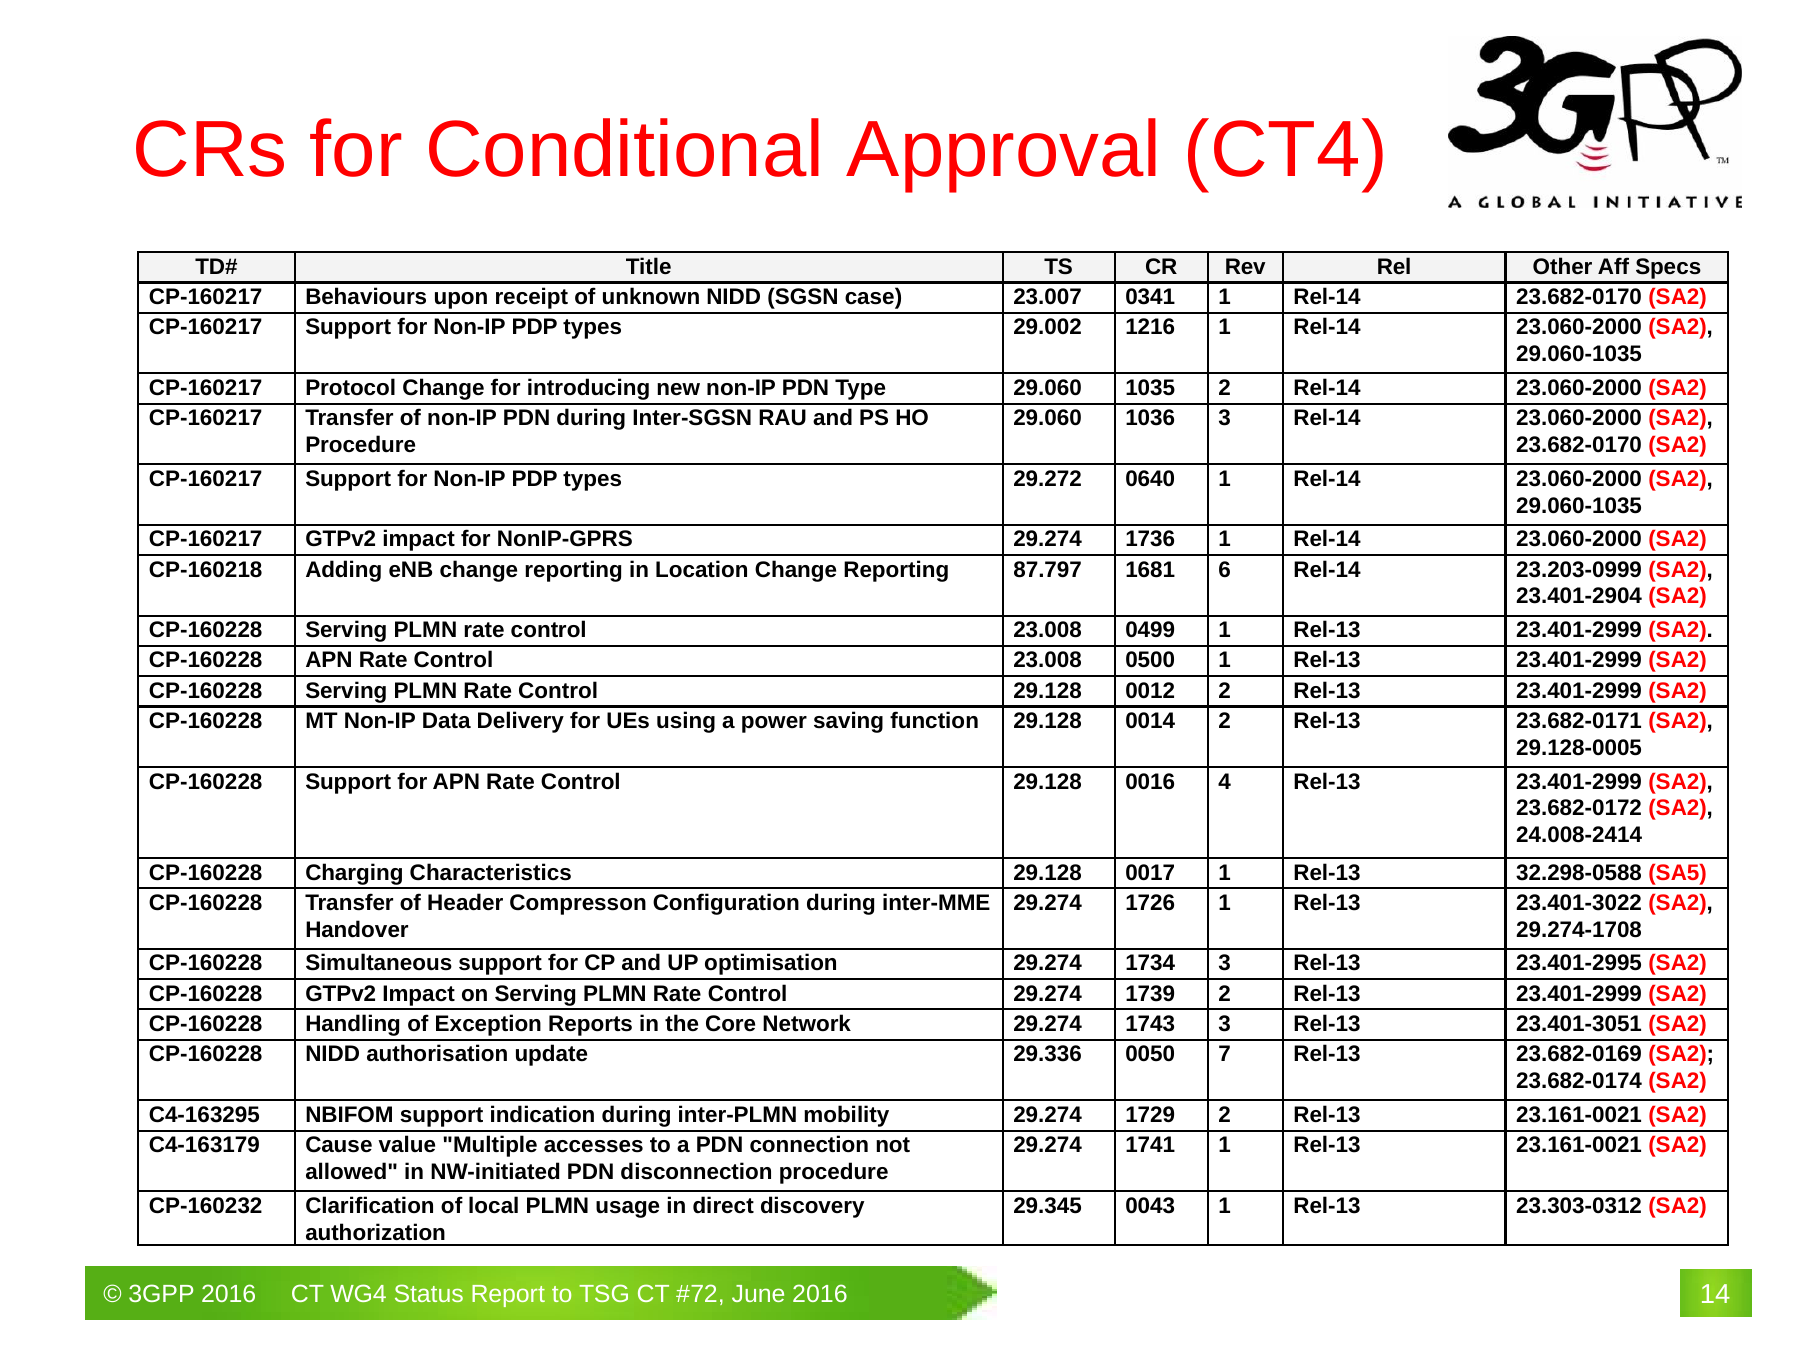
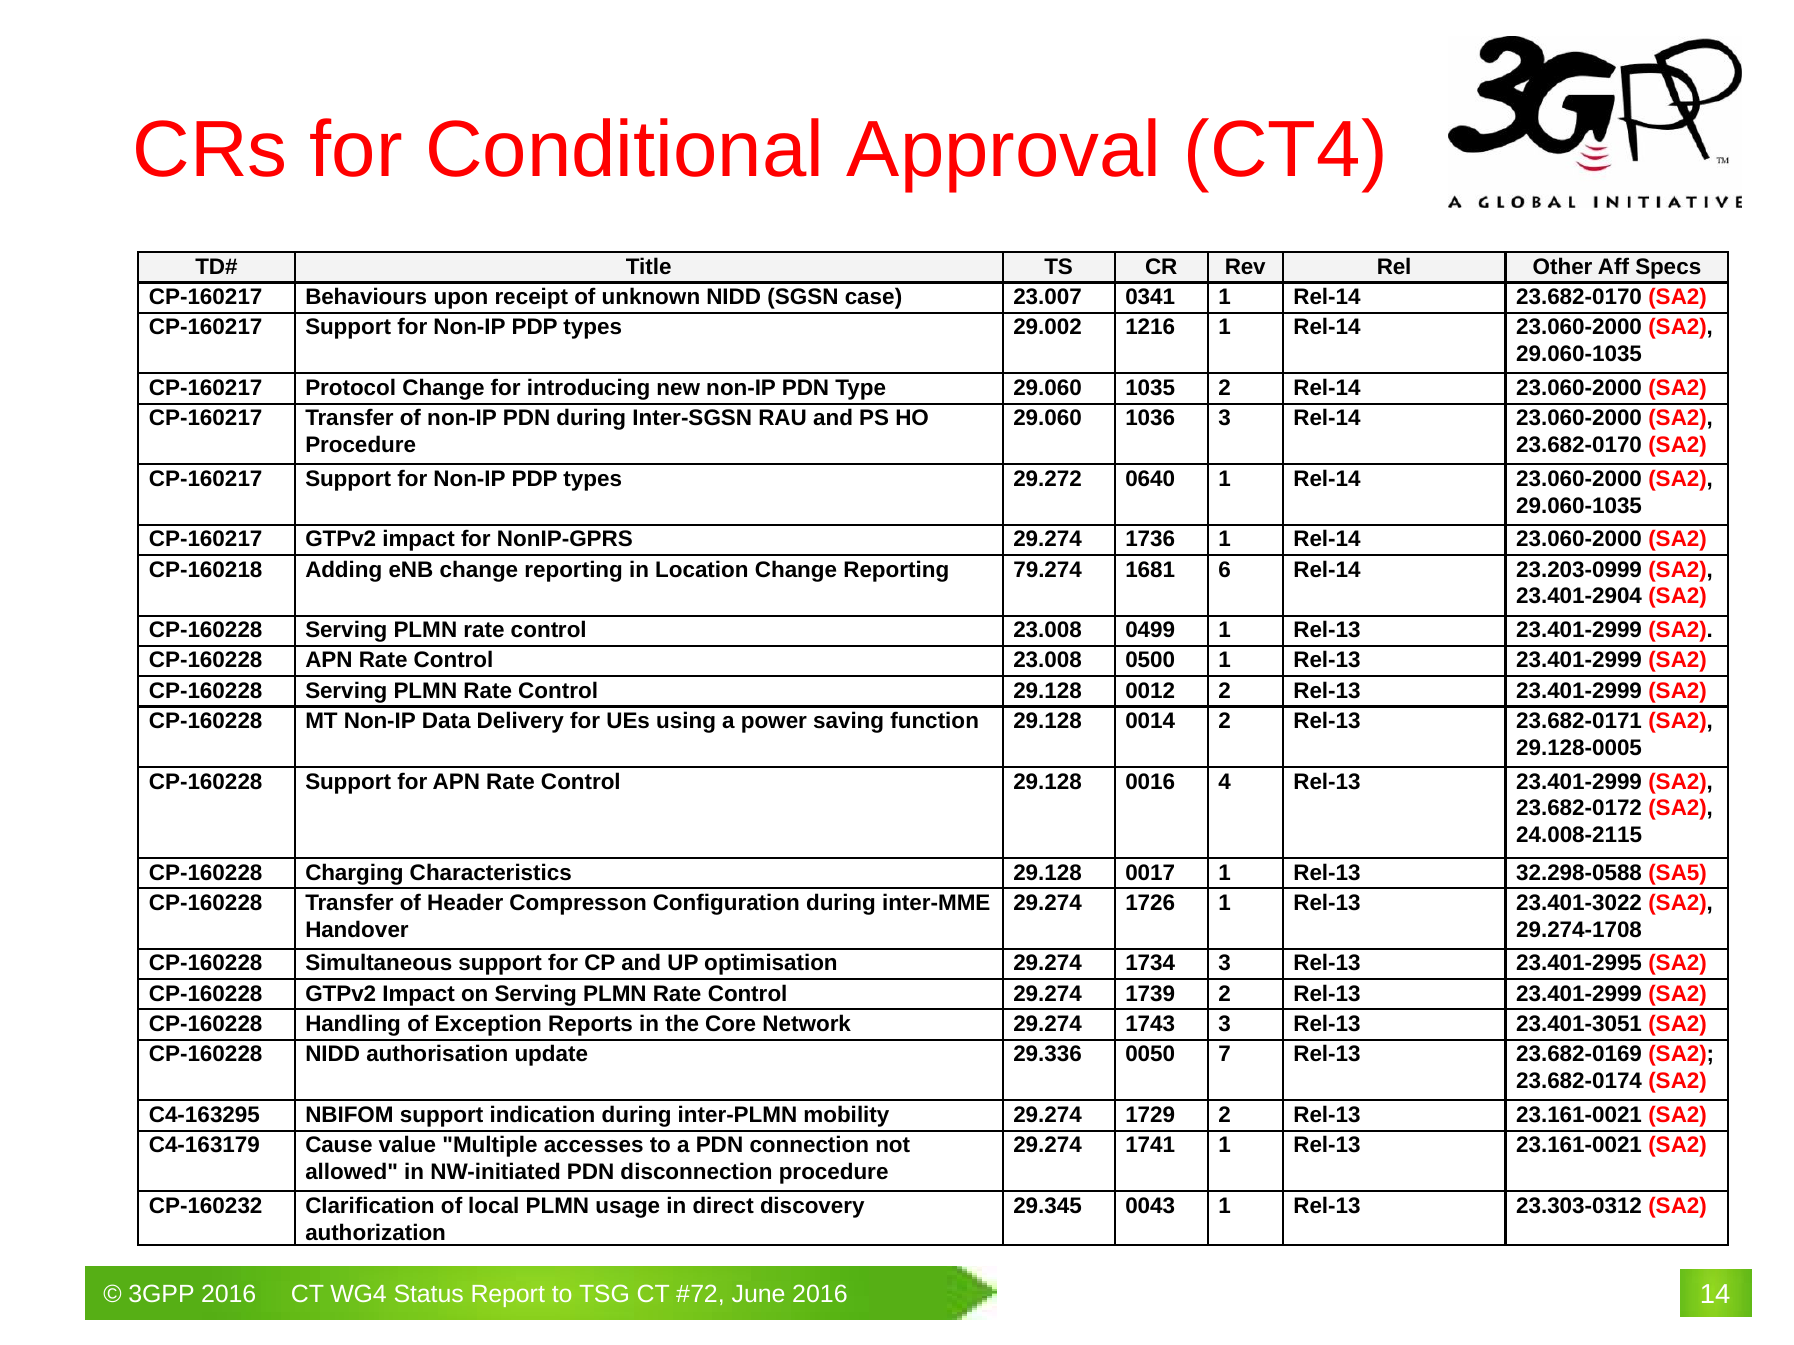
87.797: 87.797 -> 79.274 (1048, 570)
24.008-2414: 24.008-2414 -> 24.008-2115 (1579, 836)
